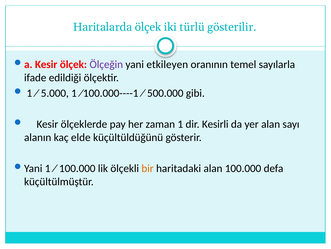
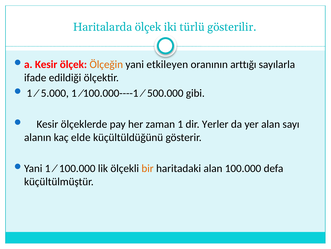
Ölçeğin colour: purple -> orange (106, 64)
temel: temel -> arttığı (243, 64)
Kesirli: Kesirli -> Yerler (215, 124)
